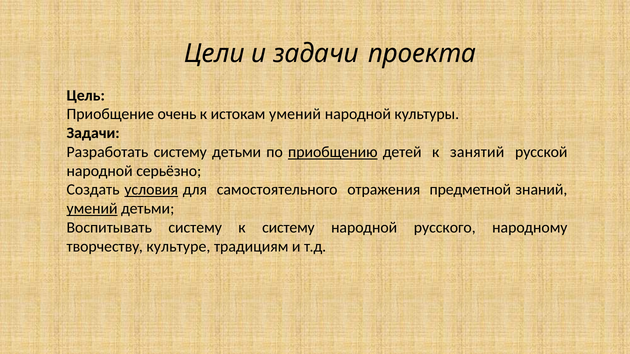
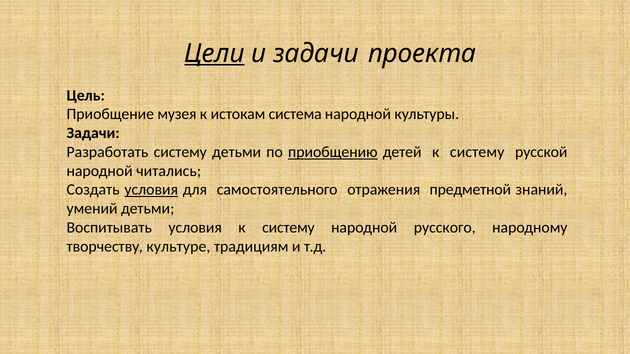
Цели underline: none -> present (214, 54)
очень: очень -> музея (177, 114)
истокам умений: умений -> система (295, 114)
детей к занятий: занятий -> систему (477, 152)
серьёзно: серьёзно -> читались (169, 171)
умений underline: present -> none (92, 209)
Воспитывать систему: систему -> условия (195, 228)
